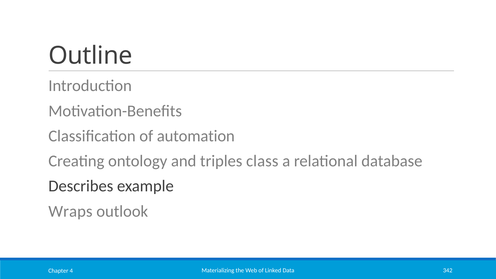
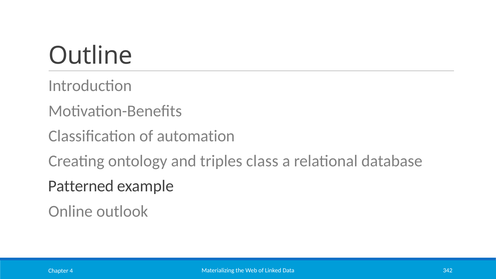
Describes: Describes -> Patterned (81, 186)
Wraps: Wraps -> Online (70, 211)
